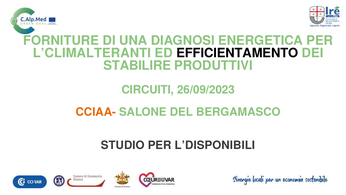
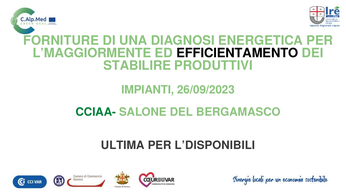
L’CLIMALTERANTI: L’CLIMALTERANTI -> L’MAGGIORMENTE (92, 53)
CIRCUITI: CIRCUITI -> IMPIANTI (148, 90)
CCIAA- colour: orange -> green (96, 112)
STUDIO: STUDIO -> ULTIMA (123, 145)
